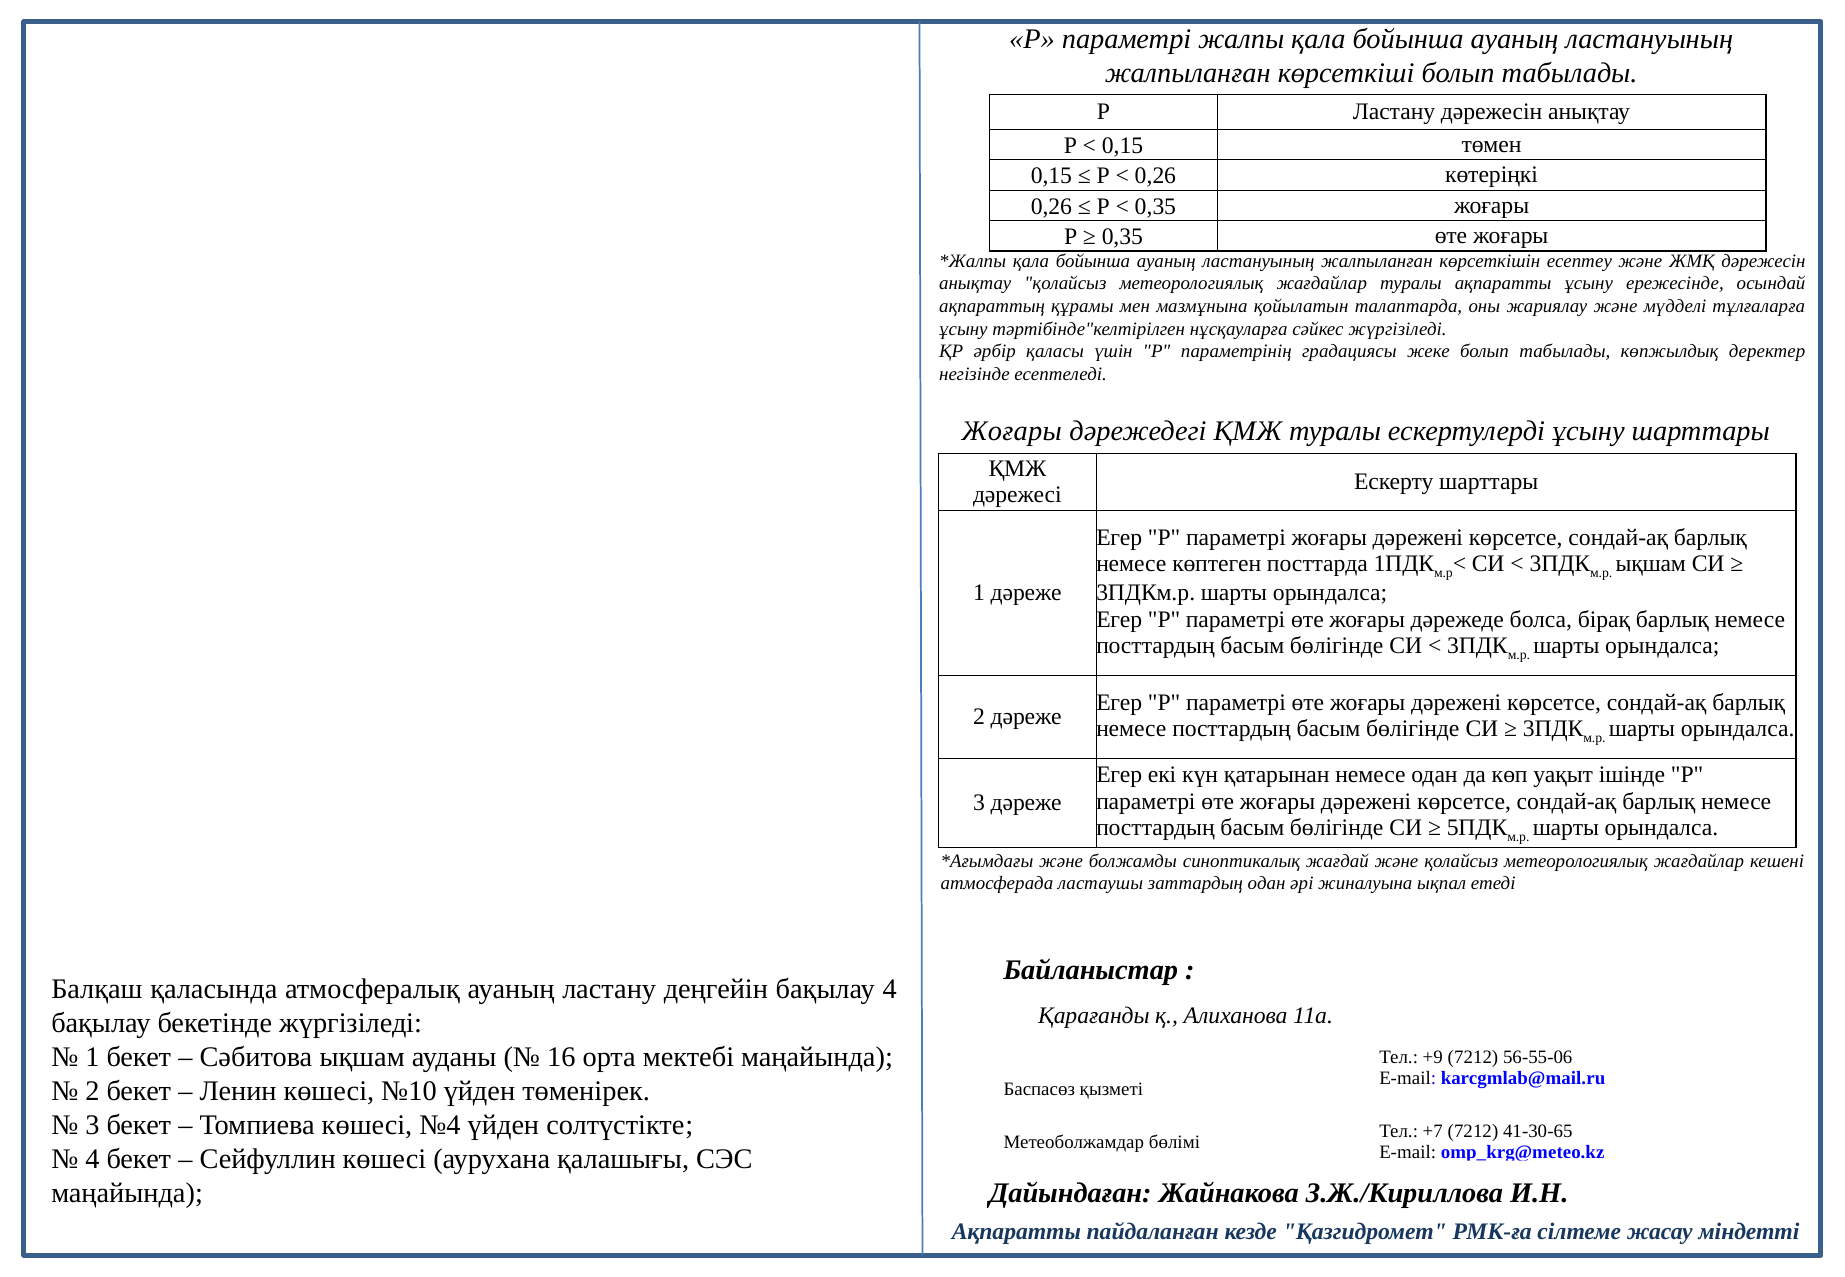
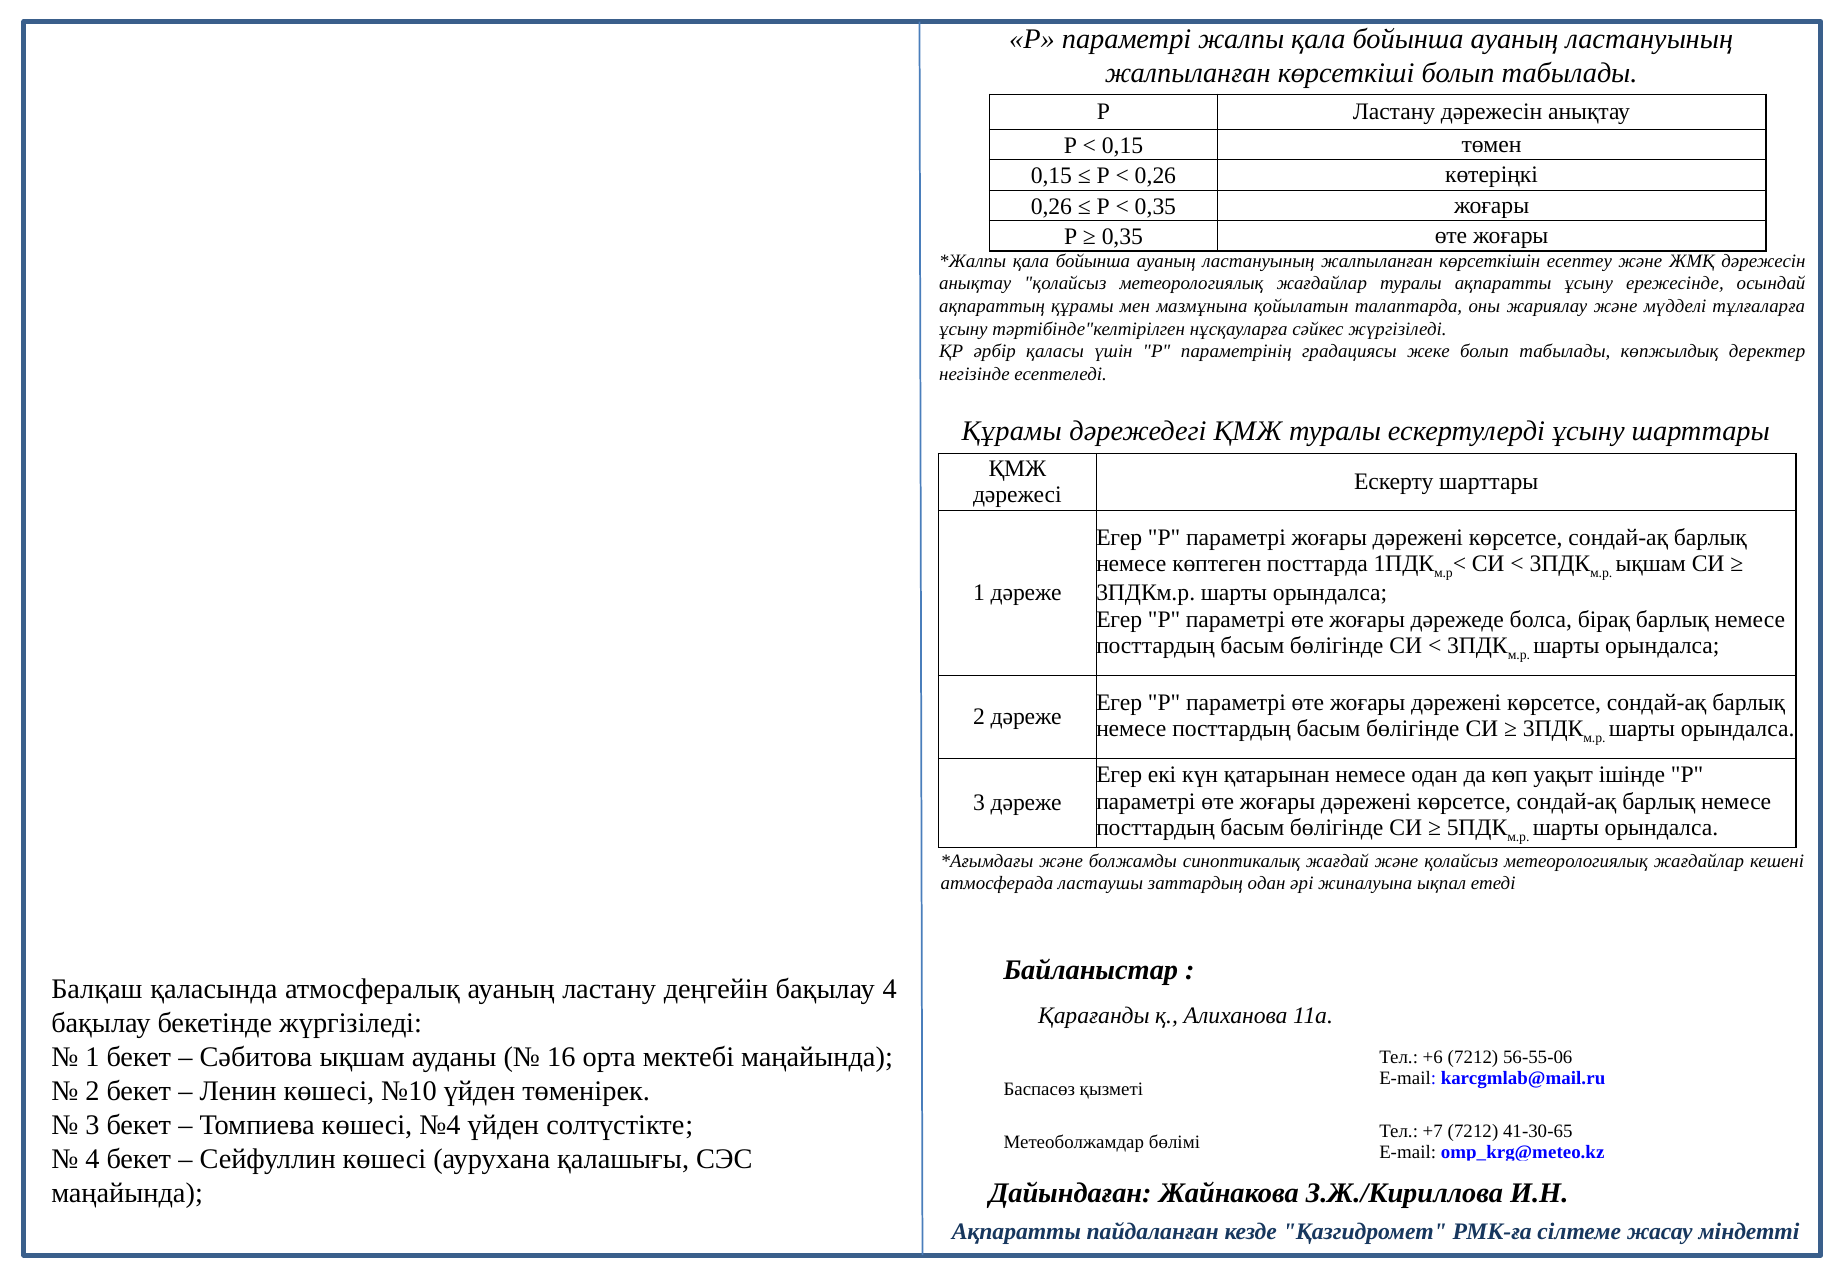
Жоғары: Жоғары -> Құрамы (1012, 431)
+9: +9 -> +6 (1433, 1058)
